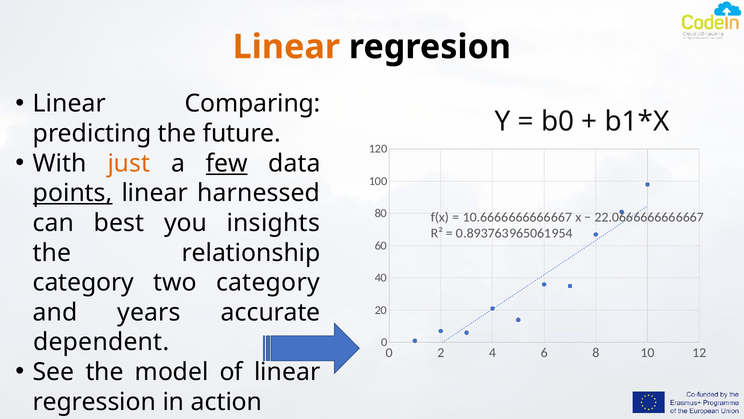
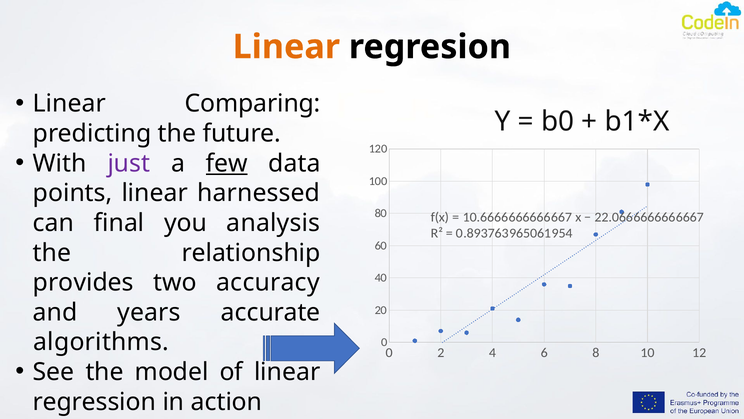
just colour: orange -> purple (129, 163)
points underline: present -> none (73, 193)
best: best -> final (119, 223)
insights: insights -> analysis (273, 223)
category: category -> provides (83, 282)
two category: category -> accuracy (268, 282)
dependent: dependent -> algorithms (101, 342)
